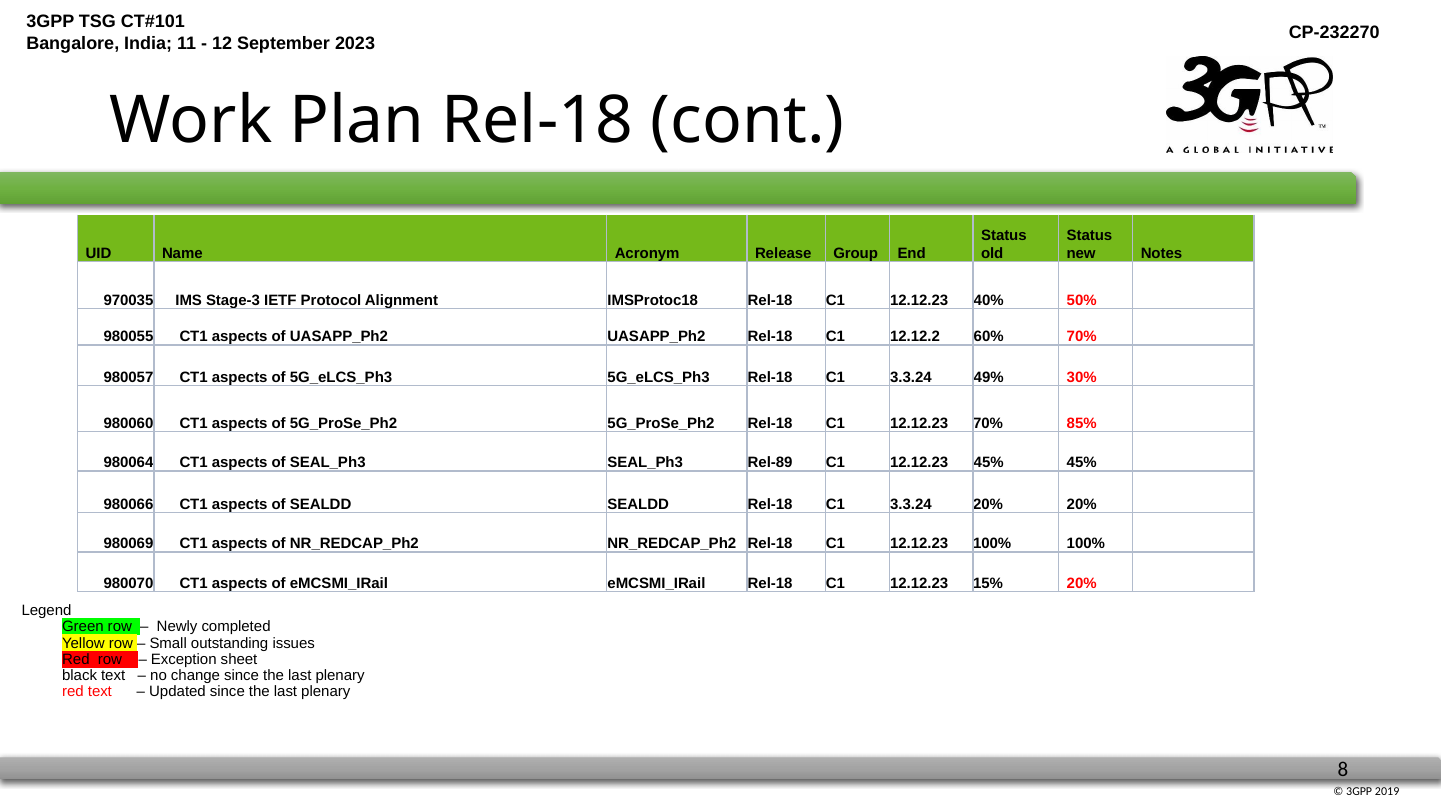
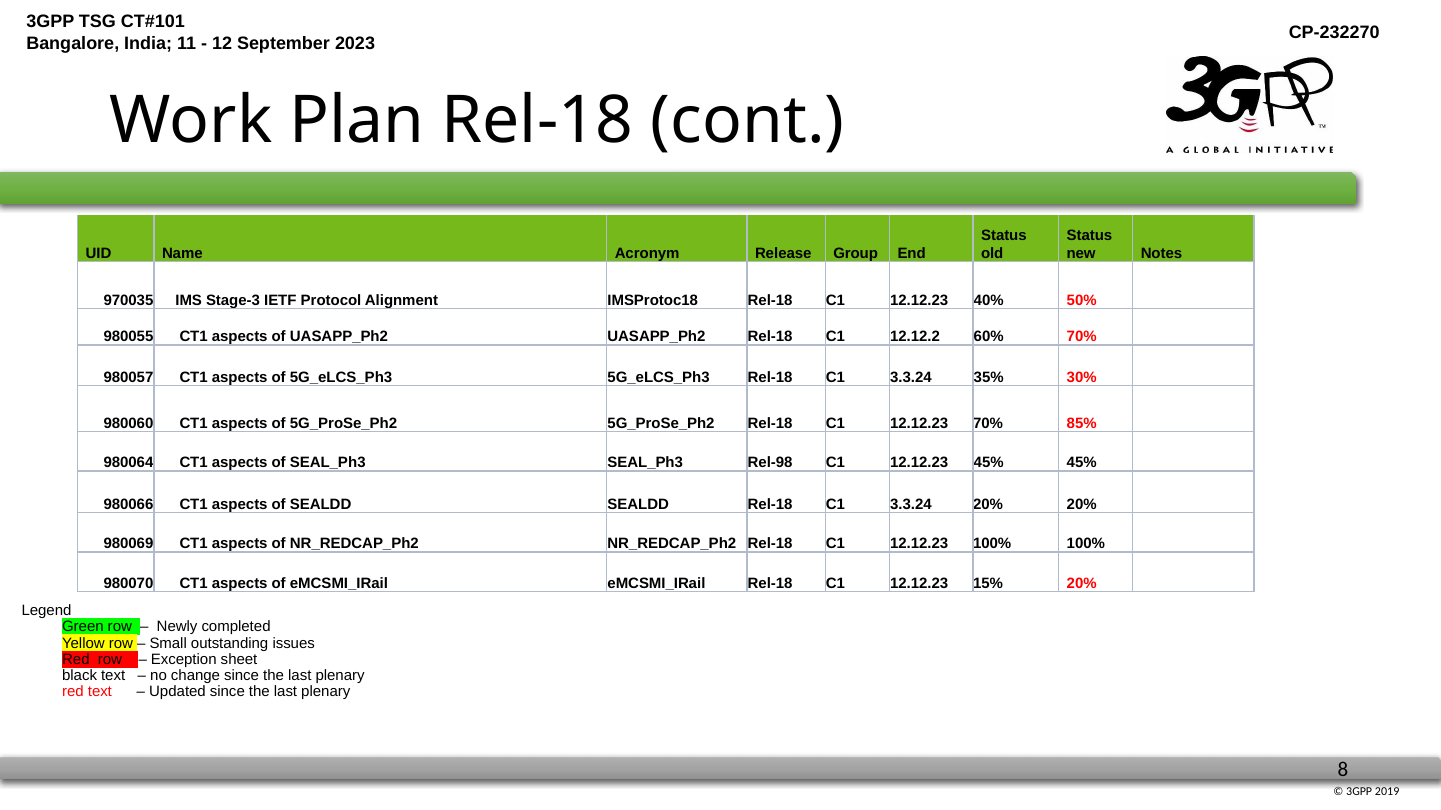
49%: 49% -> 35% (989, 378)
Rel-89: Rel-89 -> Rel-98 (770, 463)
